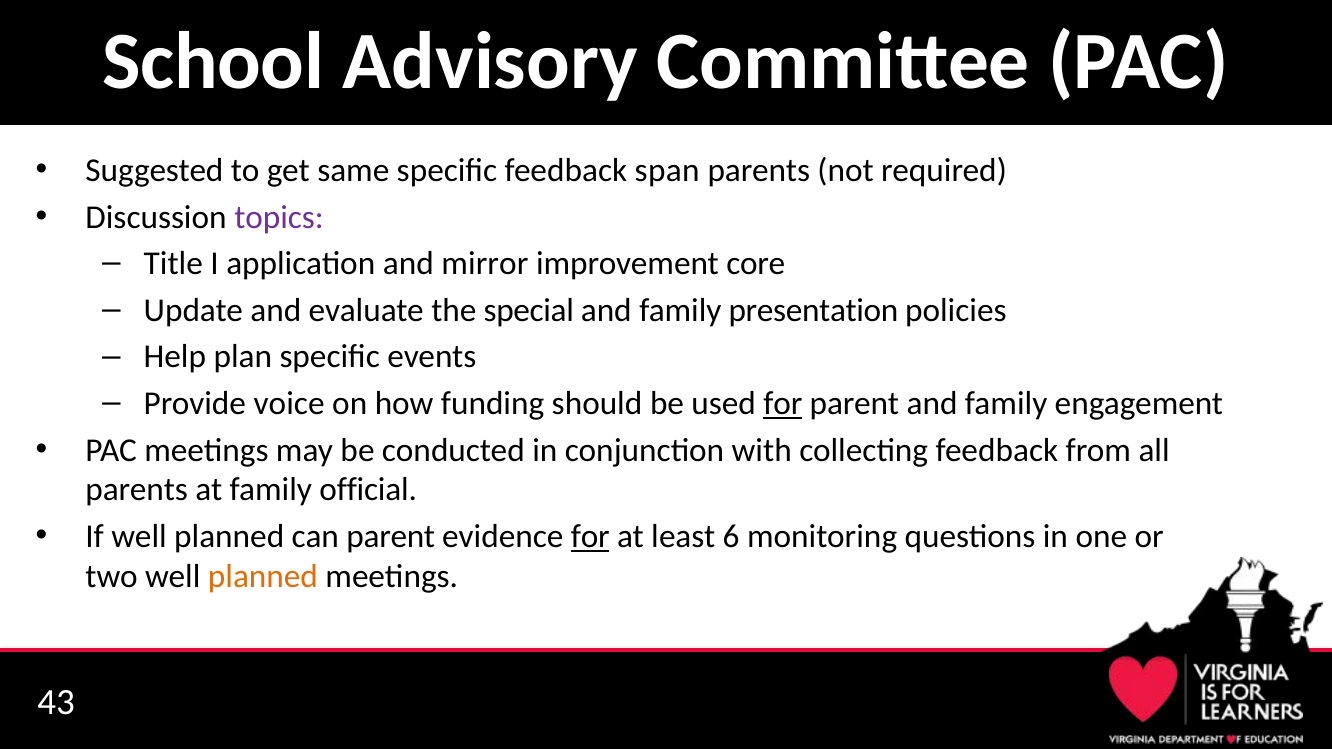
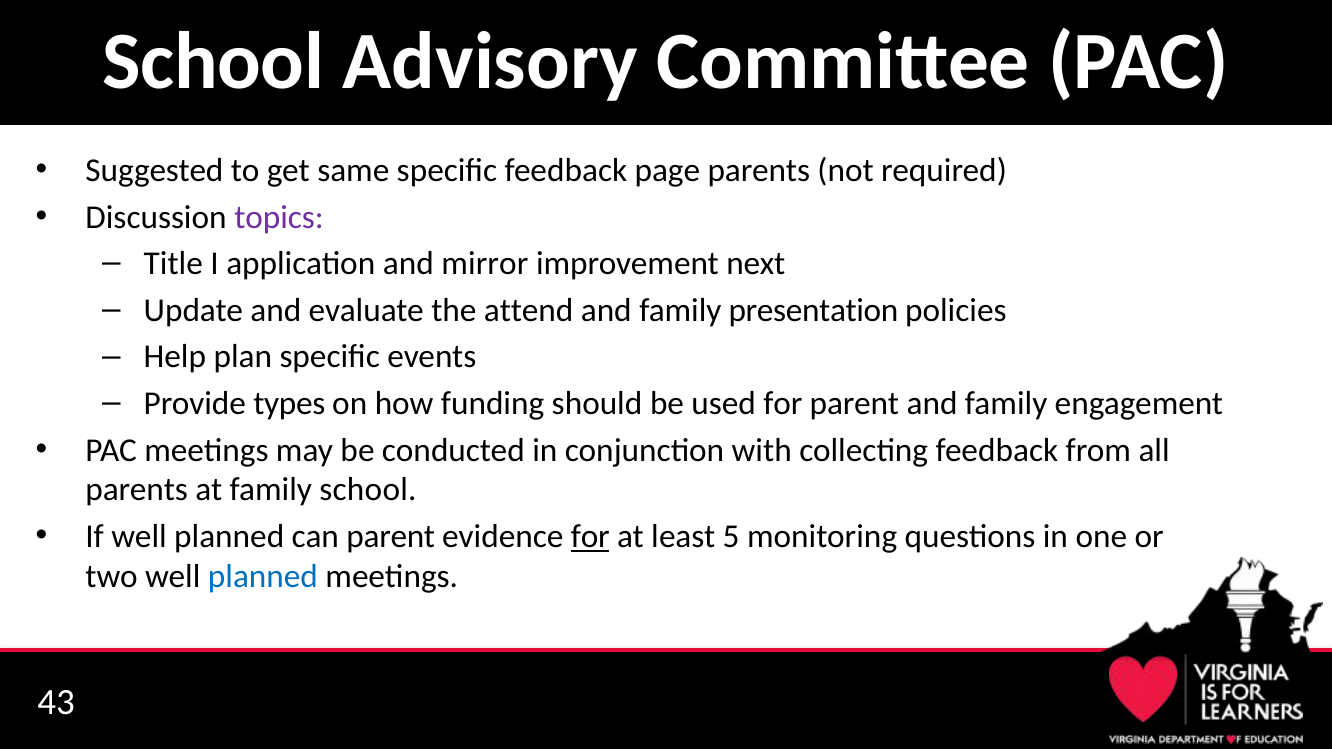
span: span -> page (667, 171)
core: core -> next (756, 264)
special: special -> attend (529, 310)
voice: voice -> types (289, 404)
for underline: present -> none (783, 404)
family official: official -> school (368, 490)
6: 6 -> 5 (731, 537)
planned colour: orange -> blue (263, 577)
